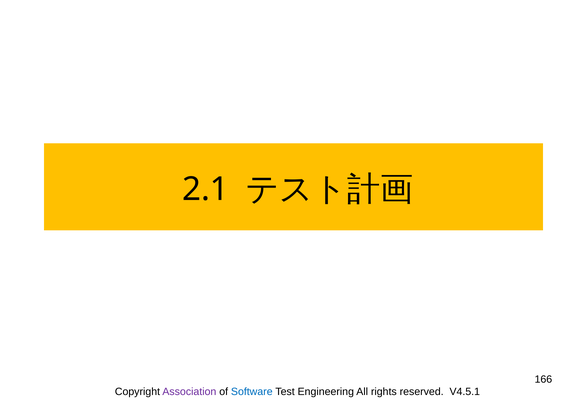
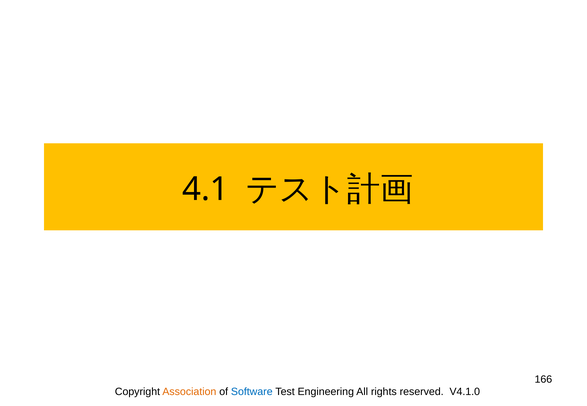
2.1: 2.1 -> 4.1 (205, 189)
Association colour: purple -> orange (189, 392)
V4.5.1: V4.5.1 -> V4.1.0 (465, 392)
